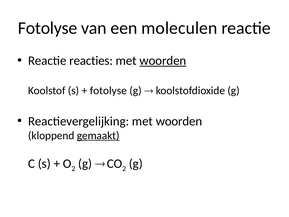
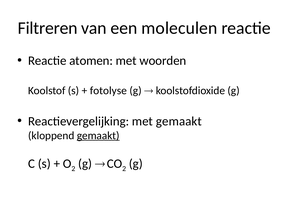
Fotolyse: Fotolyse -> Filtreren (48, 28)
reacties: reacties -> atomen (91, 61)
woorden underline: present -> none (163, 61)
Reactievergelijking met woorden: woorden -> gemaakt (179, 121)
